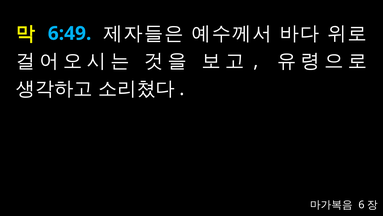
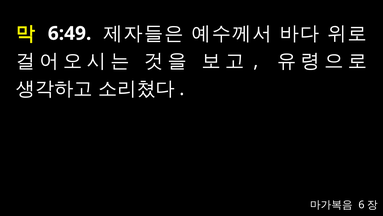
6:49 colour: light blue -> white (70, 33)
